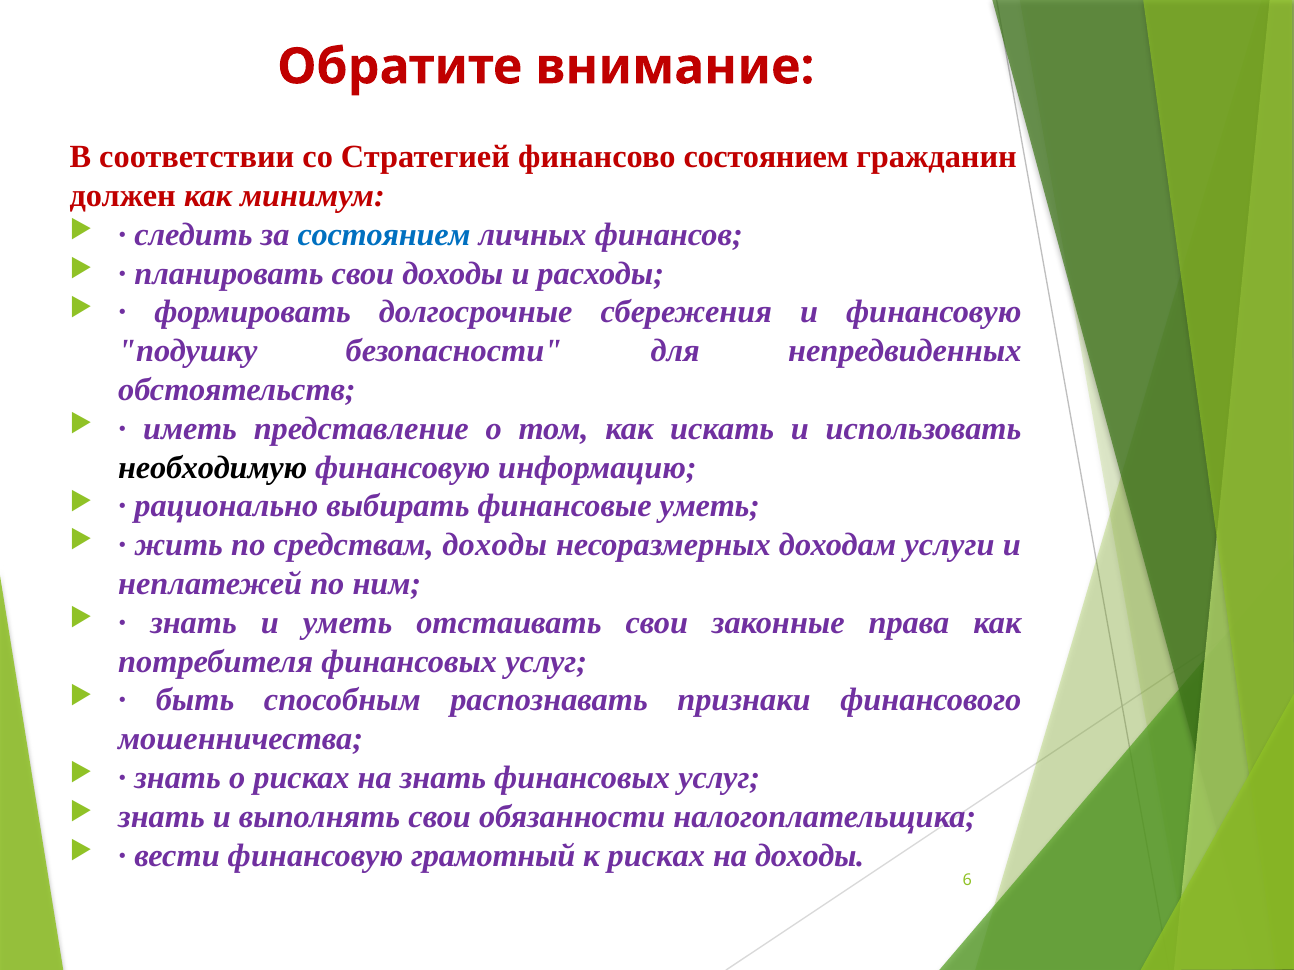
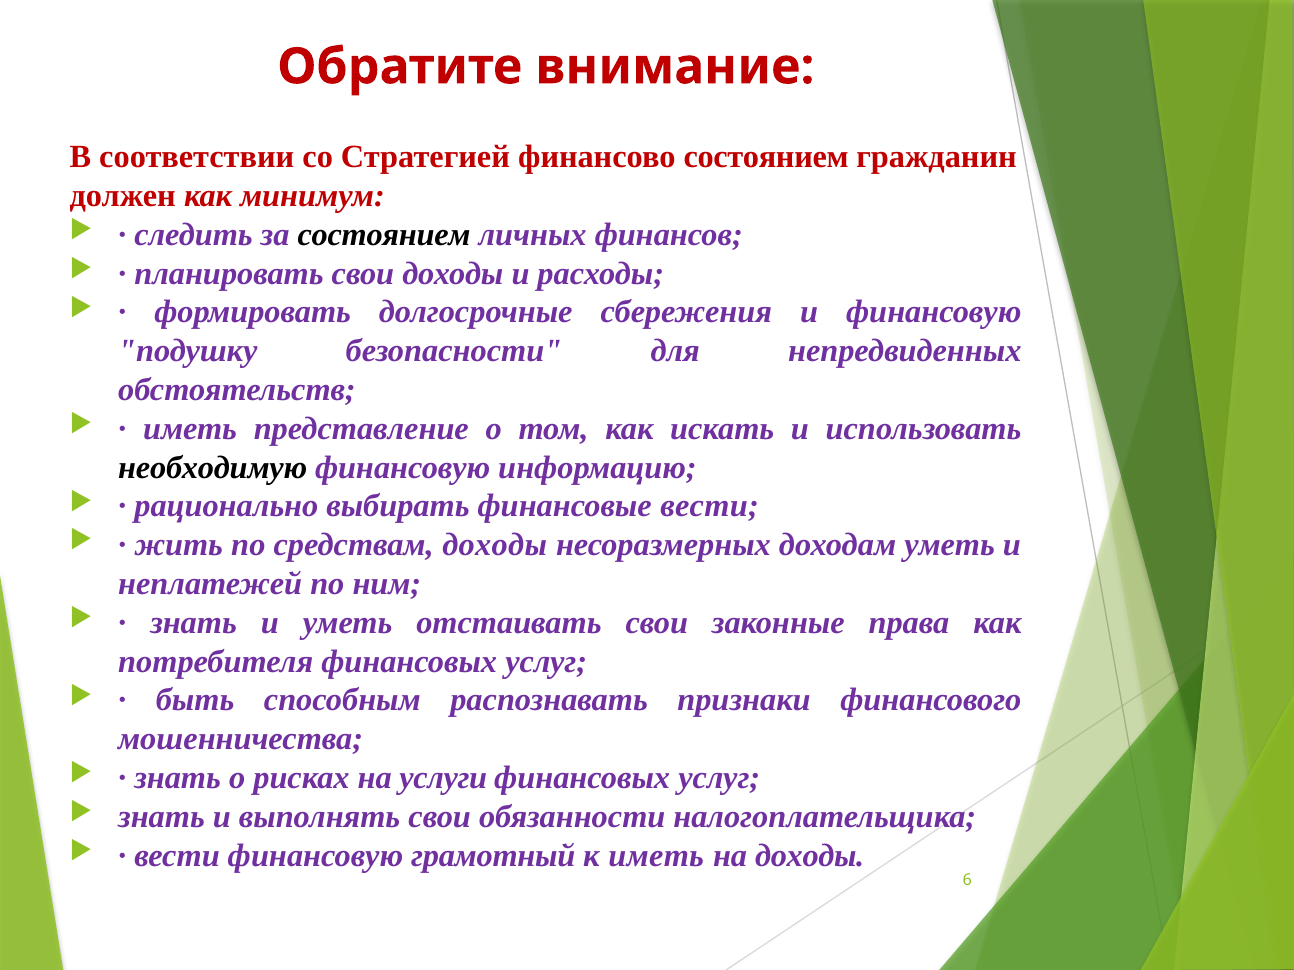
состоянием colour: blue -> black (384, 235)
финансовые уметь: уметь -> вести (710, 506)
доходам услуги: услуги -> уметь (950, 545)
на знать: знать -> услуги (443, 778)
к рисках: рисках -> иметь (656, 856)
